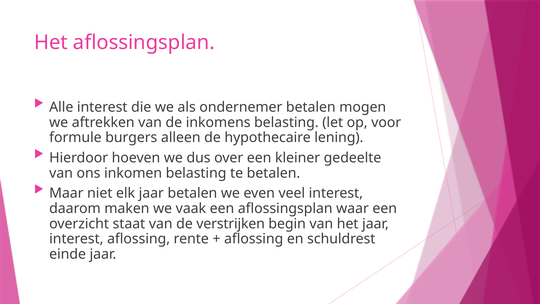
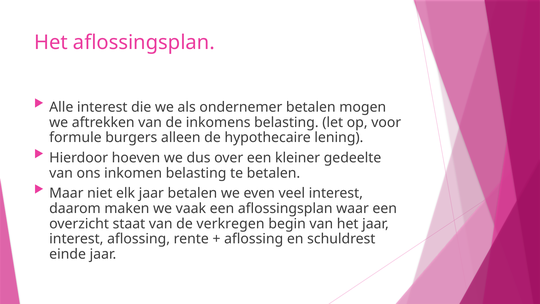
verstrijken: verstrijken -> verkregen (231, 224)
